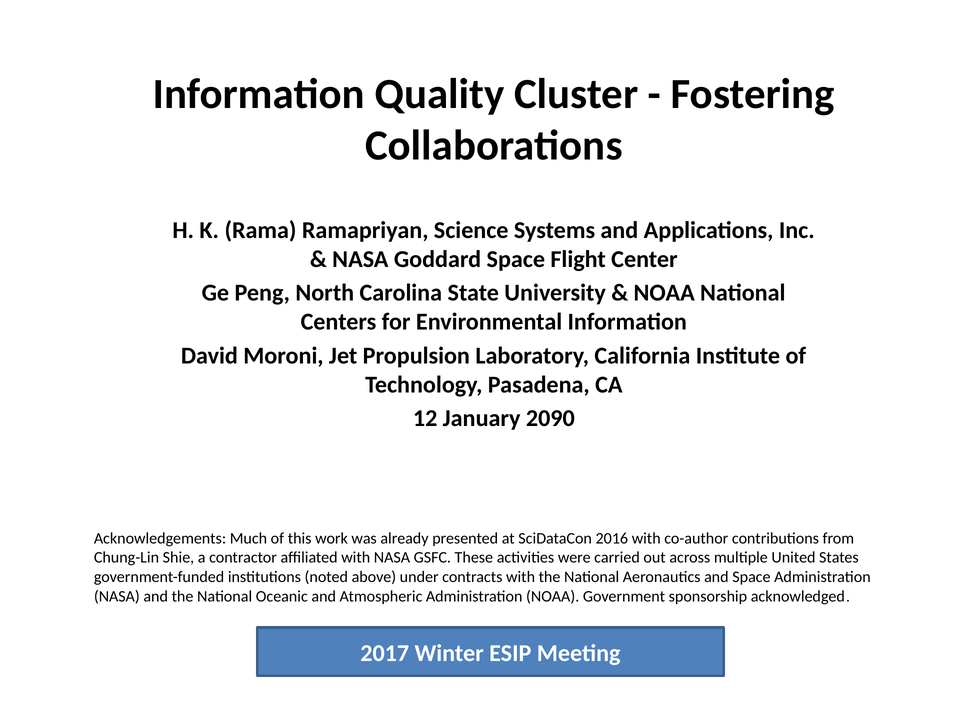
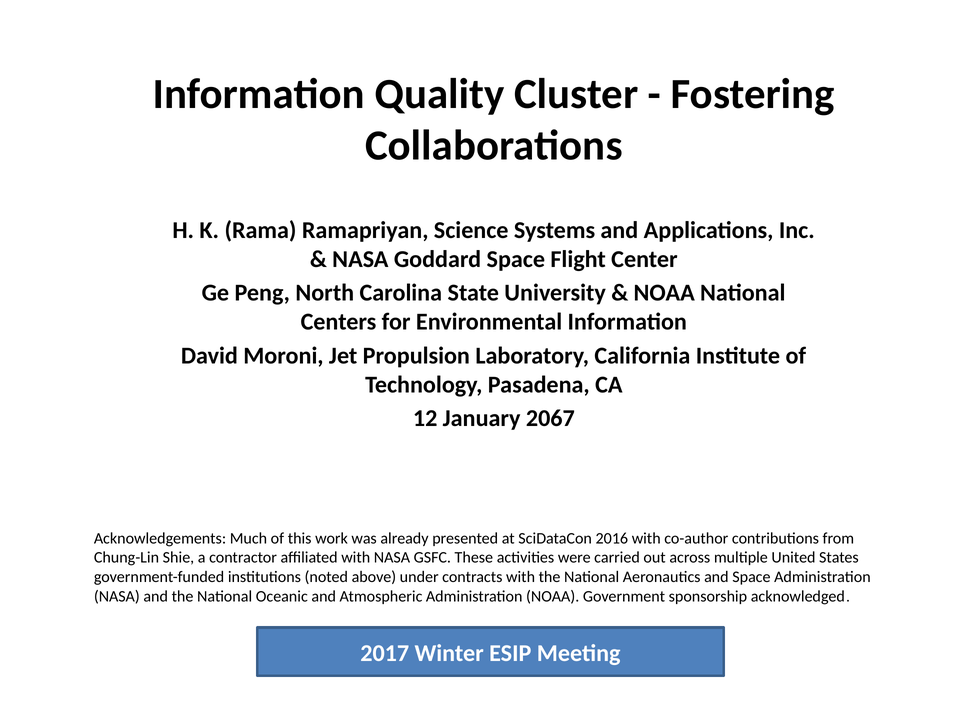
2090: 2090 -> 2067 (550, 418)
